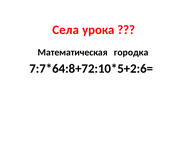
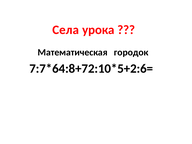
городка: городка -> городок (131, 52)
